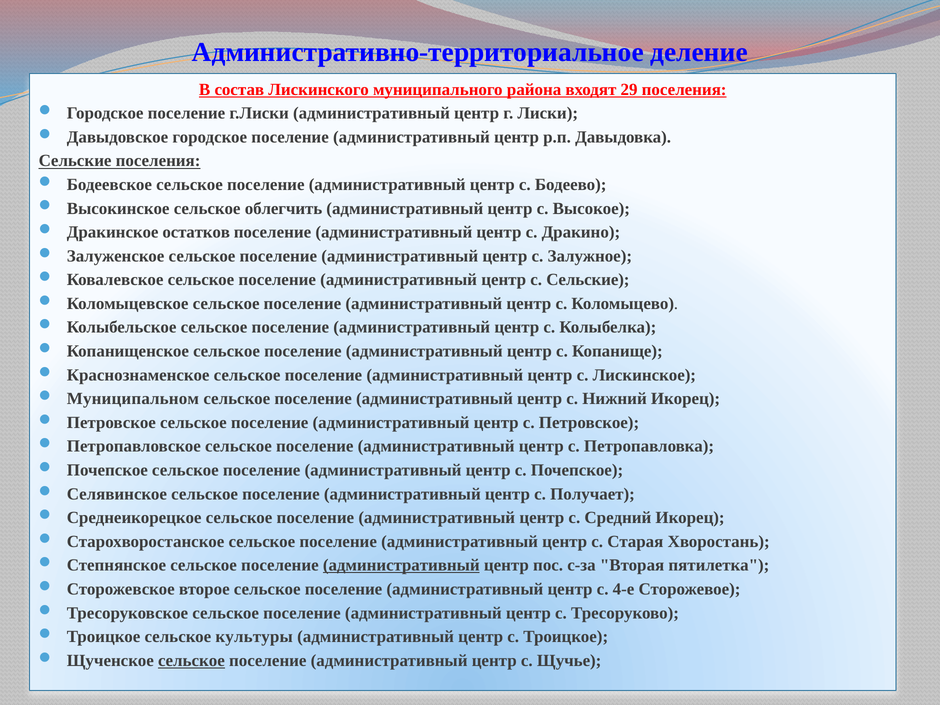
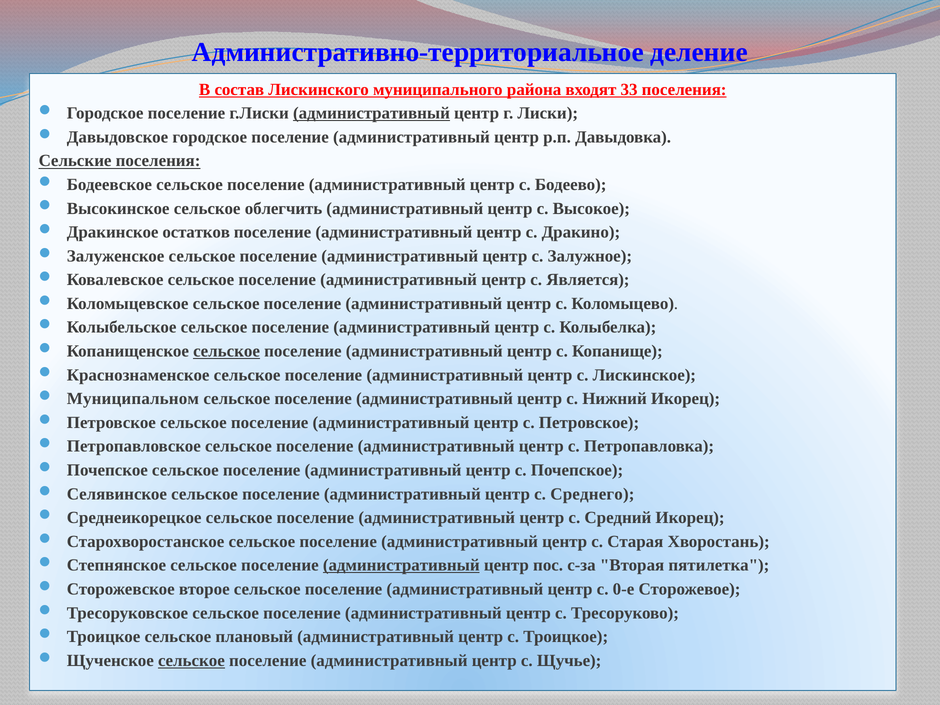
29: 29 -> 33 (629, 89)
административный underline: none -> present (372, 113)
с Сельские: Сельские -> Является (588, 280)
сельское underline: none -> present (227, 351)
Получает: Получает -> Среднего (592, 494)
4-е: 4-е -> 0-е (624, 589)
культуры: культуры -> плановый (254, 637)
